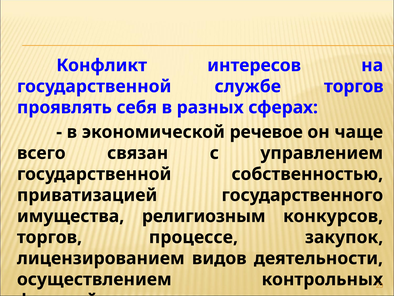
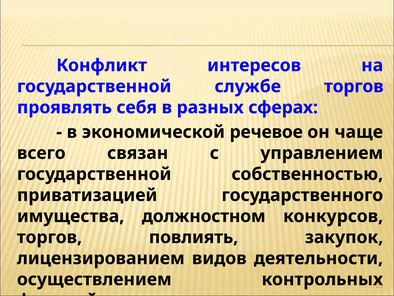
религиозным: религиозным -> должностном (204, 216)
процессе: процессе -> повлиять (194, 237)
